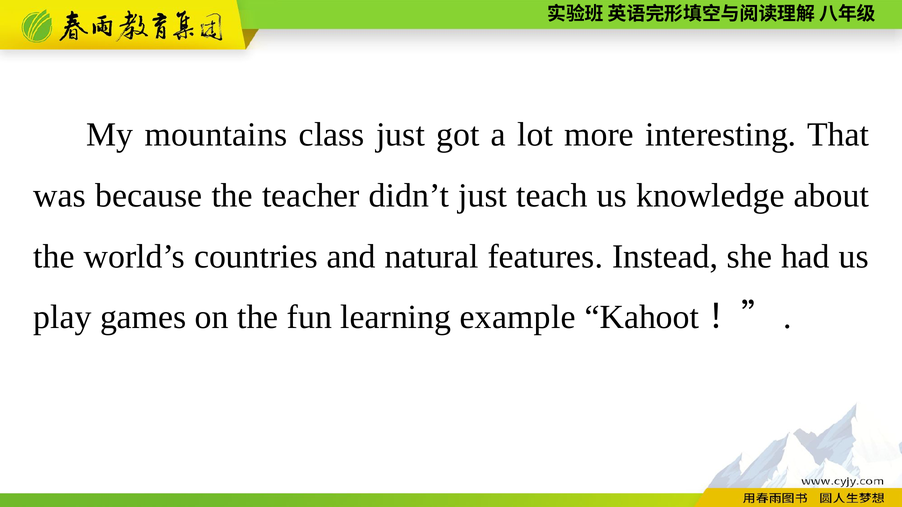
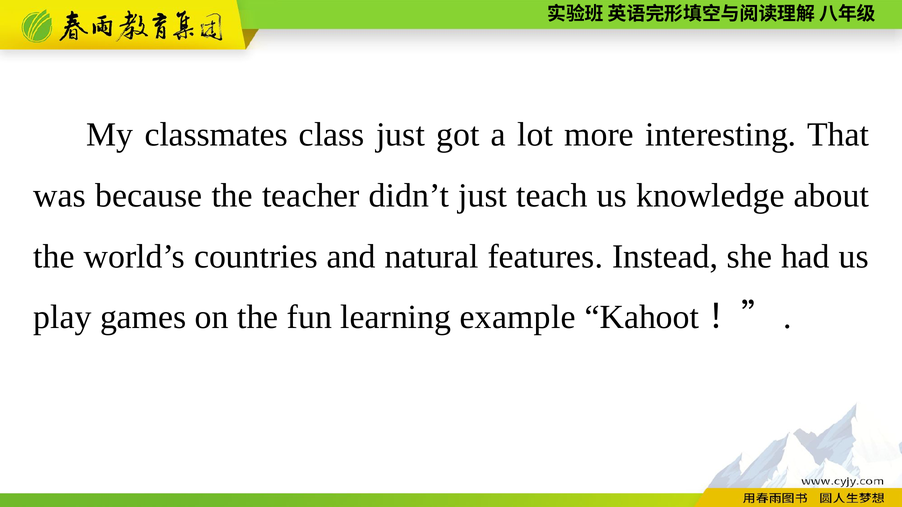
mountains: mountains -> classmates (216, 135)
